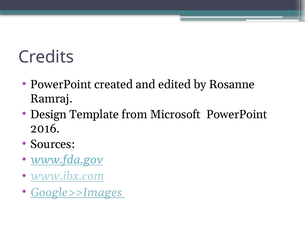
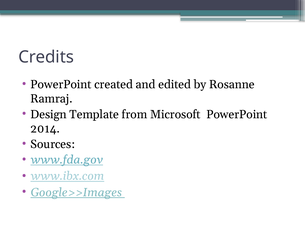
2016: 2016 -> 2014 (45, 128)
